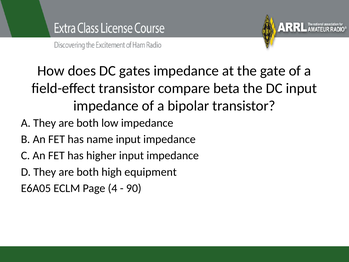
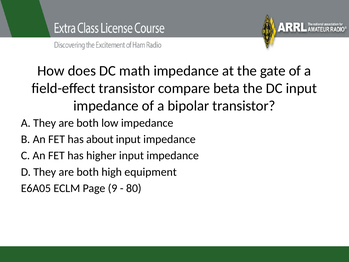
gates: gates -> math (135, 71)
name: name -> about (100, 139)
4: 4 -> 9 (113, 188)
90: 90 -> 80 (134, 188)
